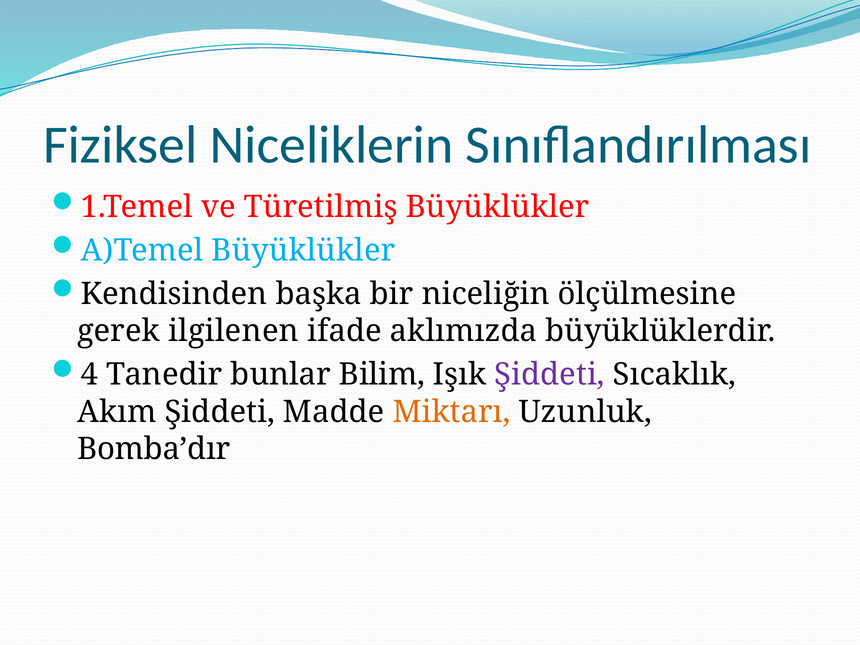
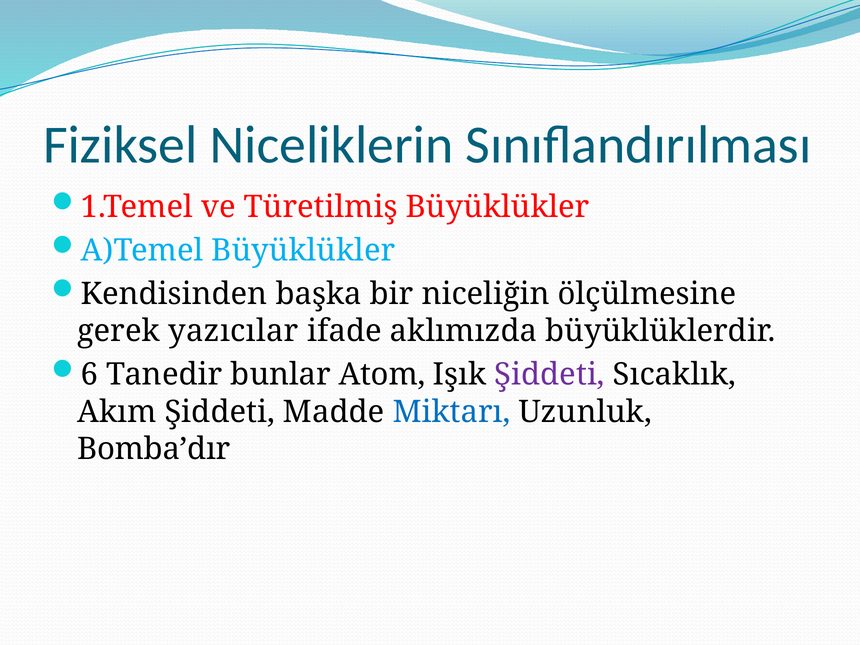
ilgilenen: ilgilenen -> yazıcılar (233, 331)
4: 4 -> 6 (90, 375)
Bilim: Bilim -> Atom (382, 375)
Miktarı colour: orange -> blue (452, 412)
